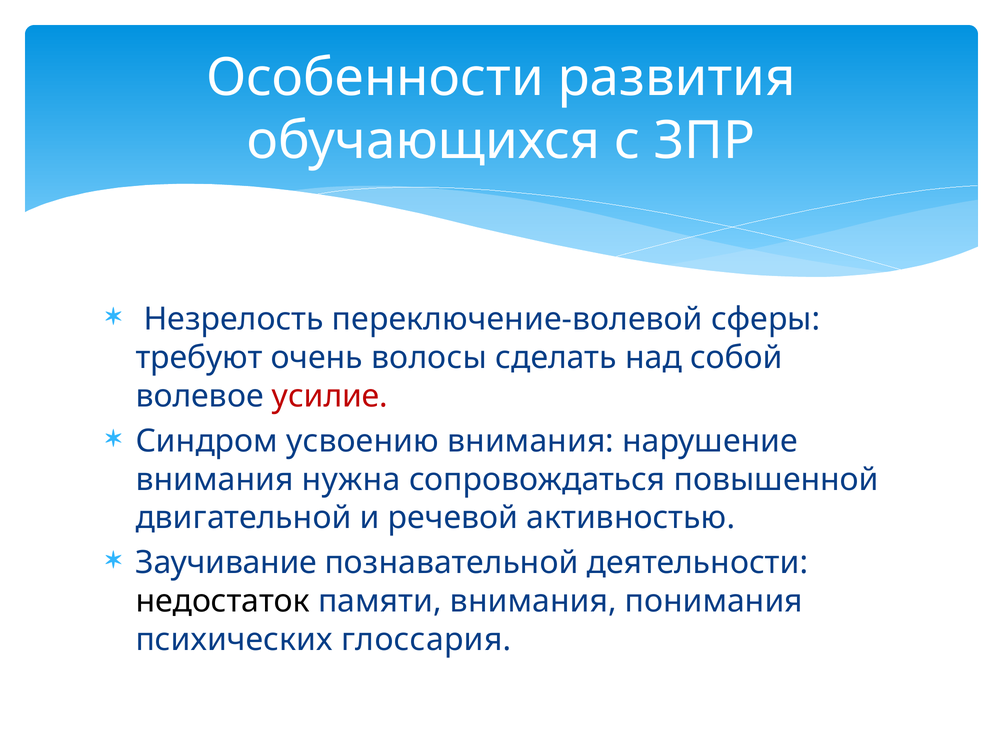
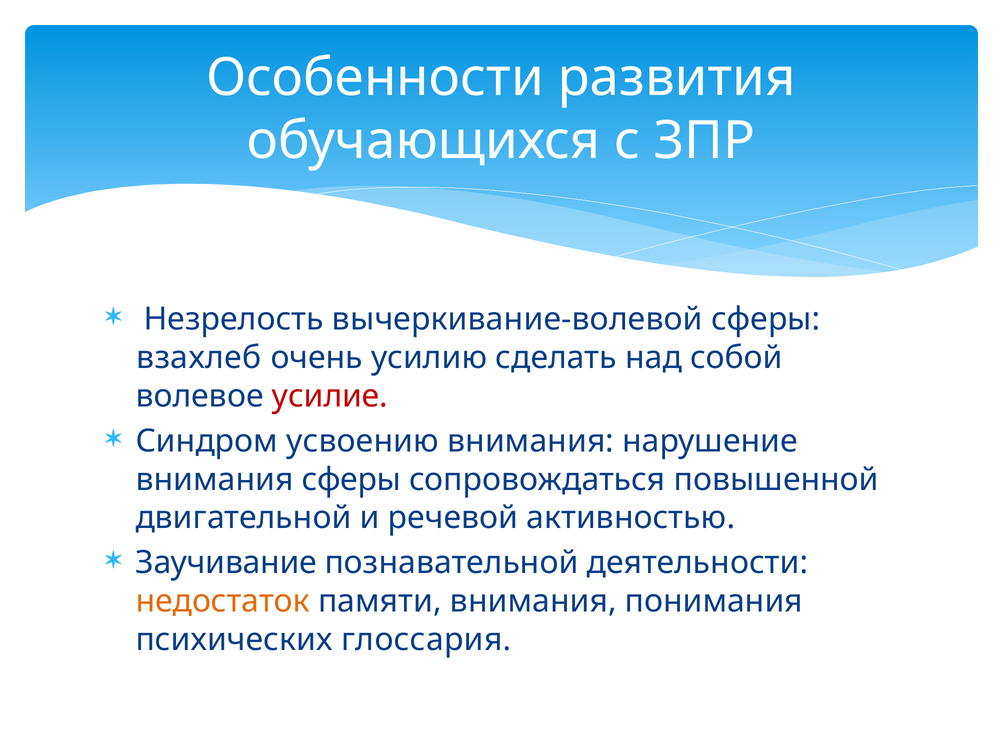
переключение-волевой: переключение-волевой -> вычеркивание-волевой (517, 320)
требуют: требуют -> взахлеб (199, 358)
волосы: волосы -> усилию (429, 358)
внимания нужна: нужна -> сферы (351, 480)
недостаток colour: black -> orange (223, 602)
